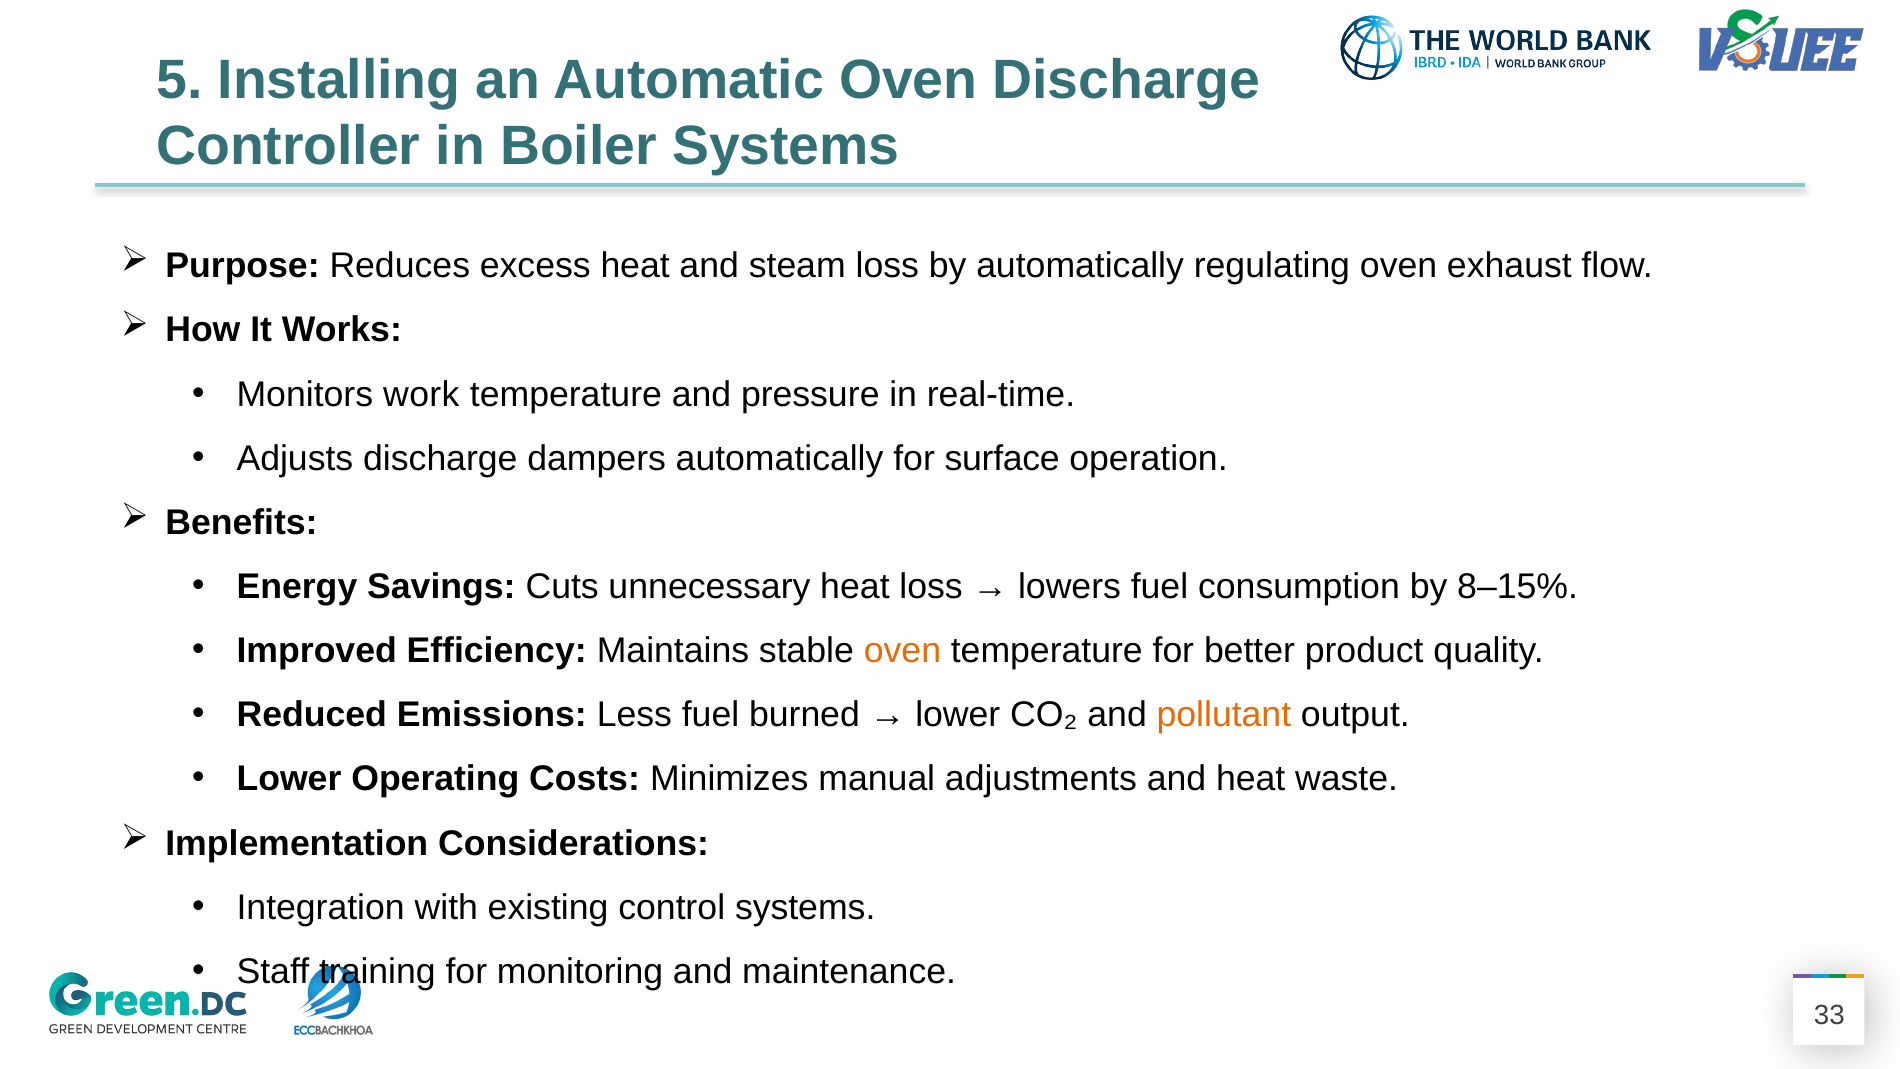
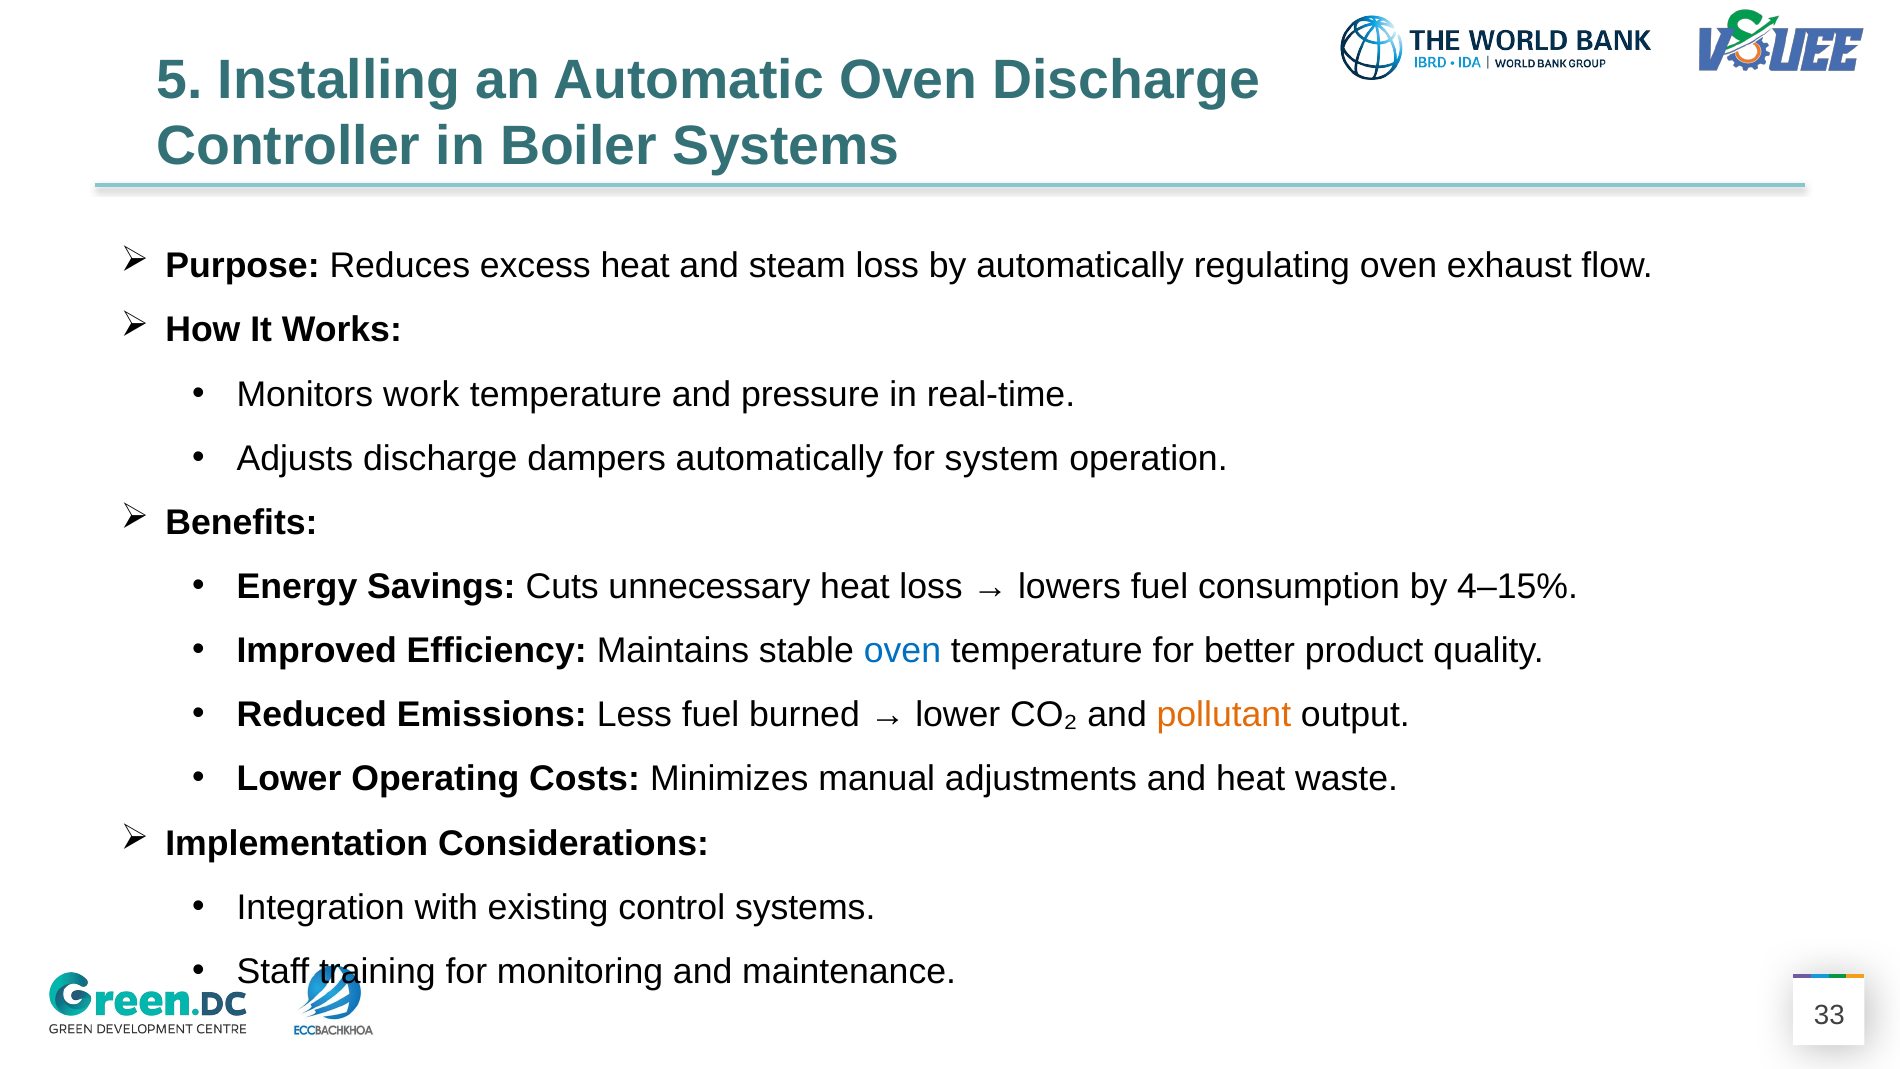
surface: surface -> system (1002, 458)
8–15%: 8–15% -> 4–15% (1518, 587)
oven colour: orange -> blue (902, 651)
